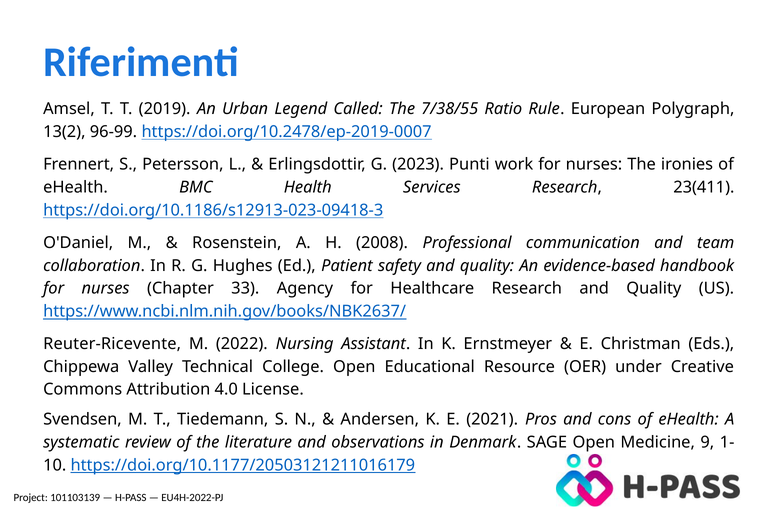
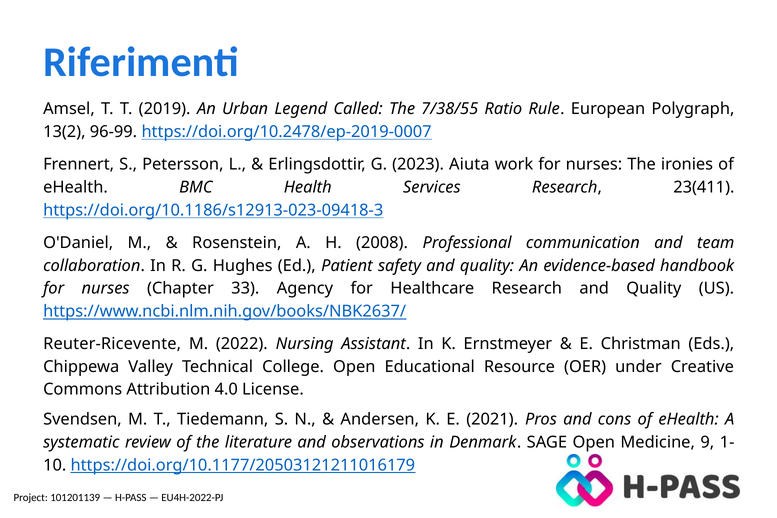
Punti: Punti -> Aiuta (469, 165)
101103139: 101103139 -> 101201139 (75, 498)
